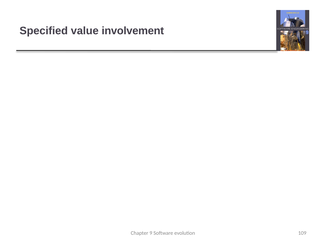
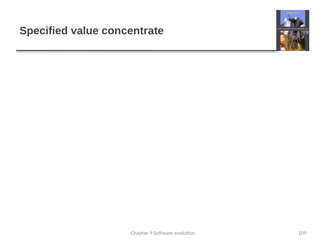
involvement: involvement -> concentrate (133, 31)
